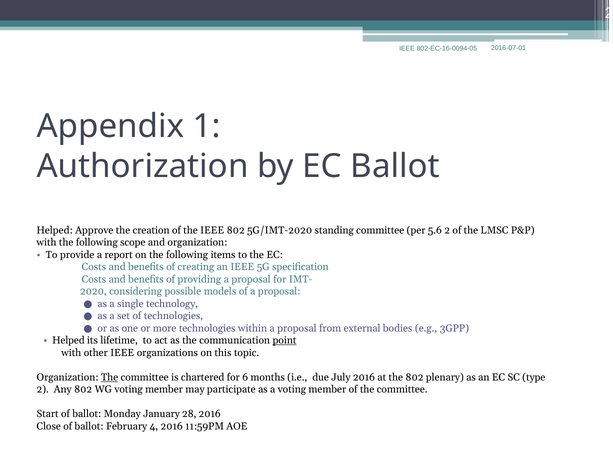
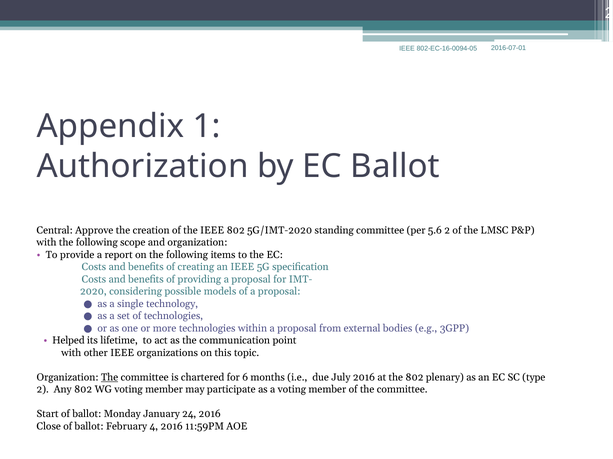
Helped: Helped -> Central (55, 231)
point underline: present -> none (285, 341)
28: 28 -> 24 (189, 415)
